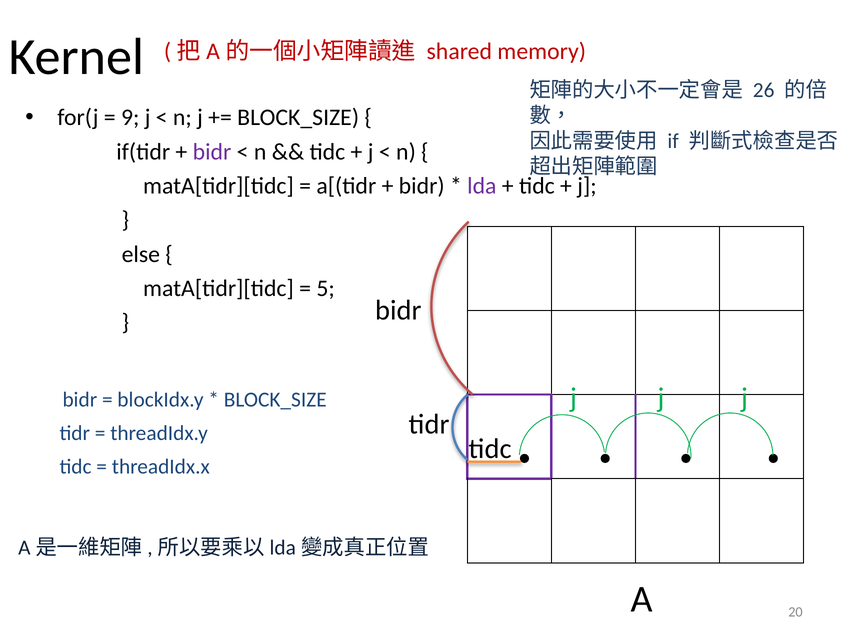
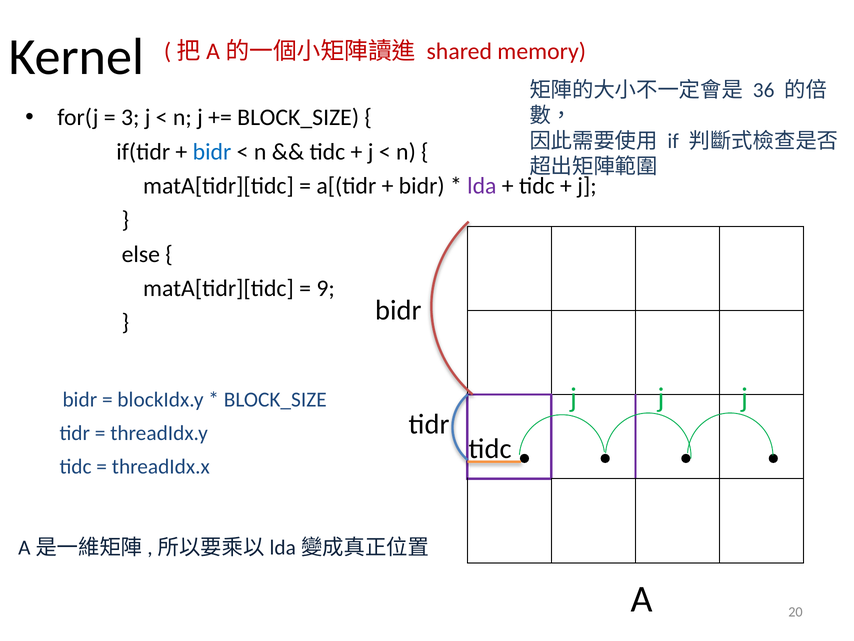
26: 26 -> 36 (764, 90)
9: 9 -> 3 (130, 117)
bidr colour: purple -> blue (212, 152)
5: 5 -> 9 (326, 288)
